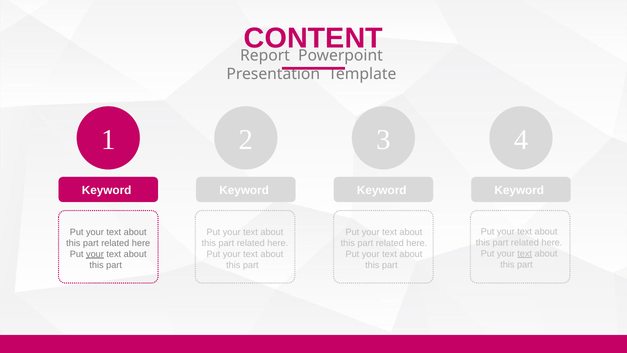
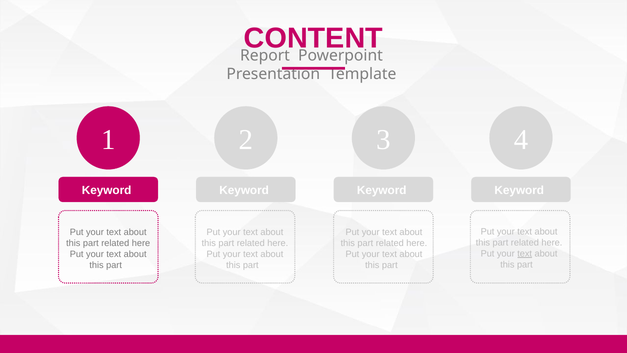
your underline: present -> none (95, 254)
